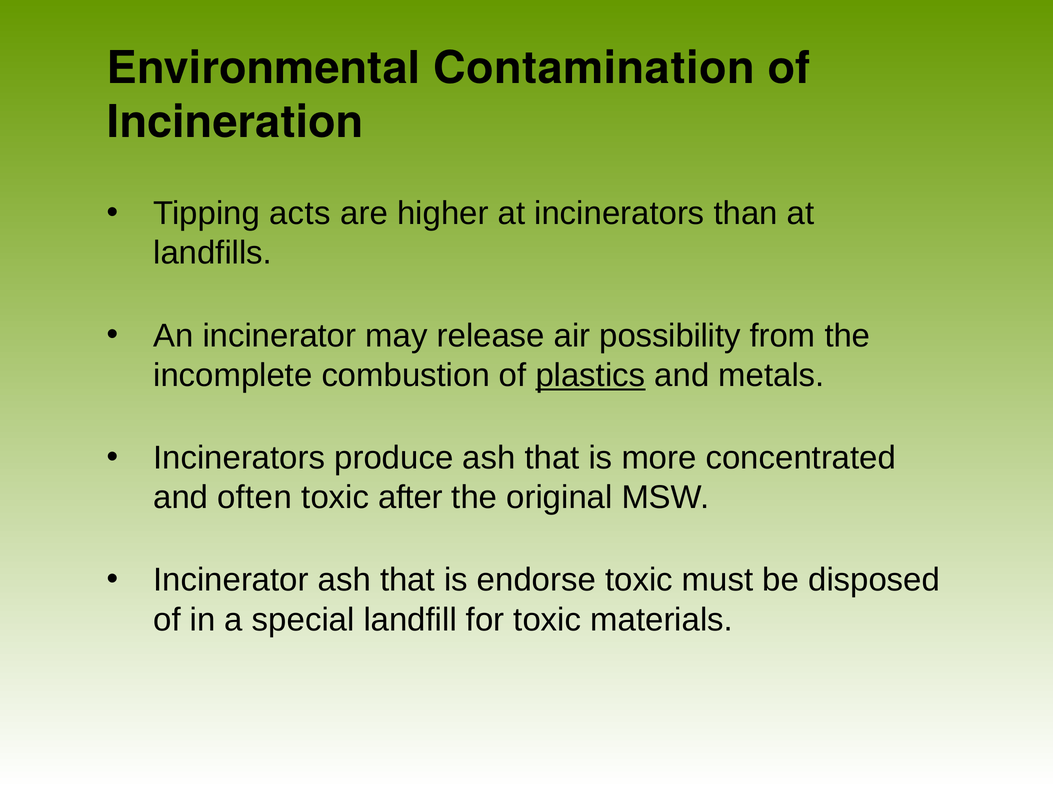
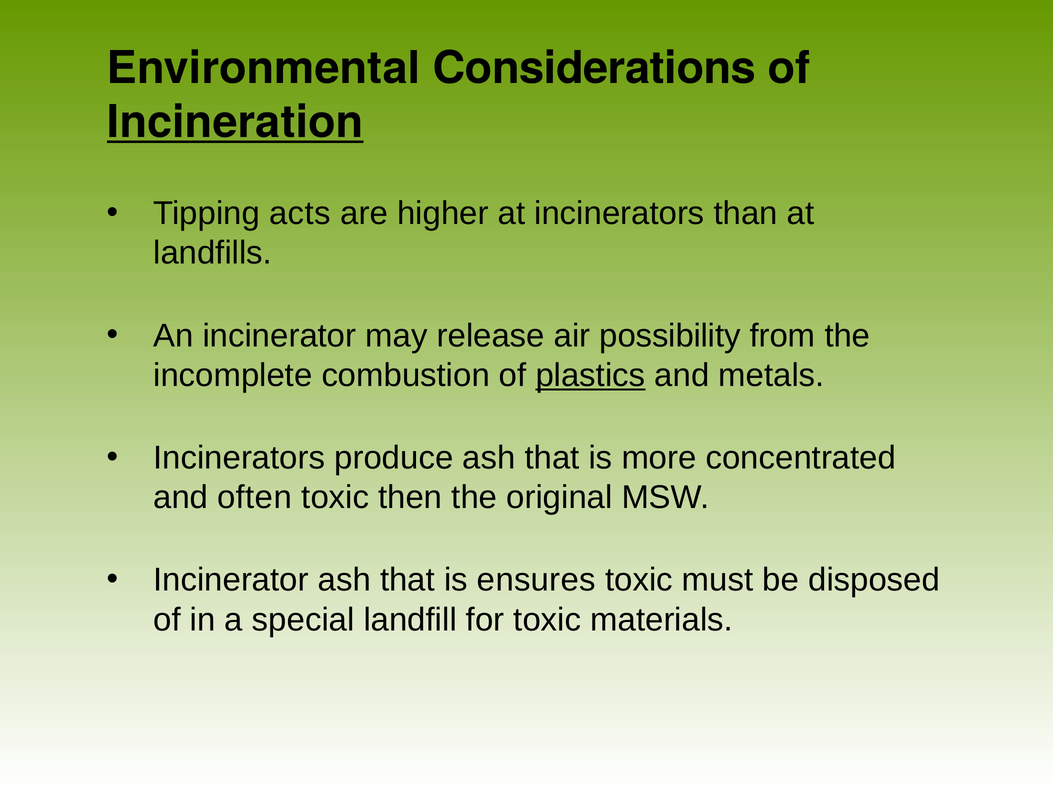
Contamination: Contamination -> Considerations (594, 68)
Incineration underline: none -> present (235, 122)
after: after -> then (410, 497)
endorse: endorse -> ensures (536, 580)
